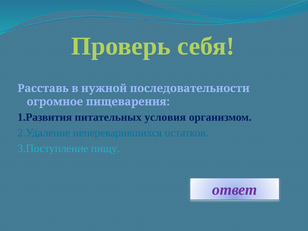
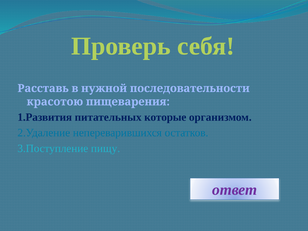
огромное: огромное -> красотою (55, 102)
условия: условия -> которые (165, 117)
